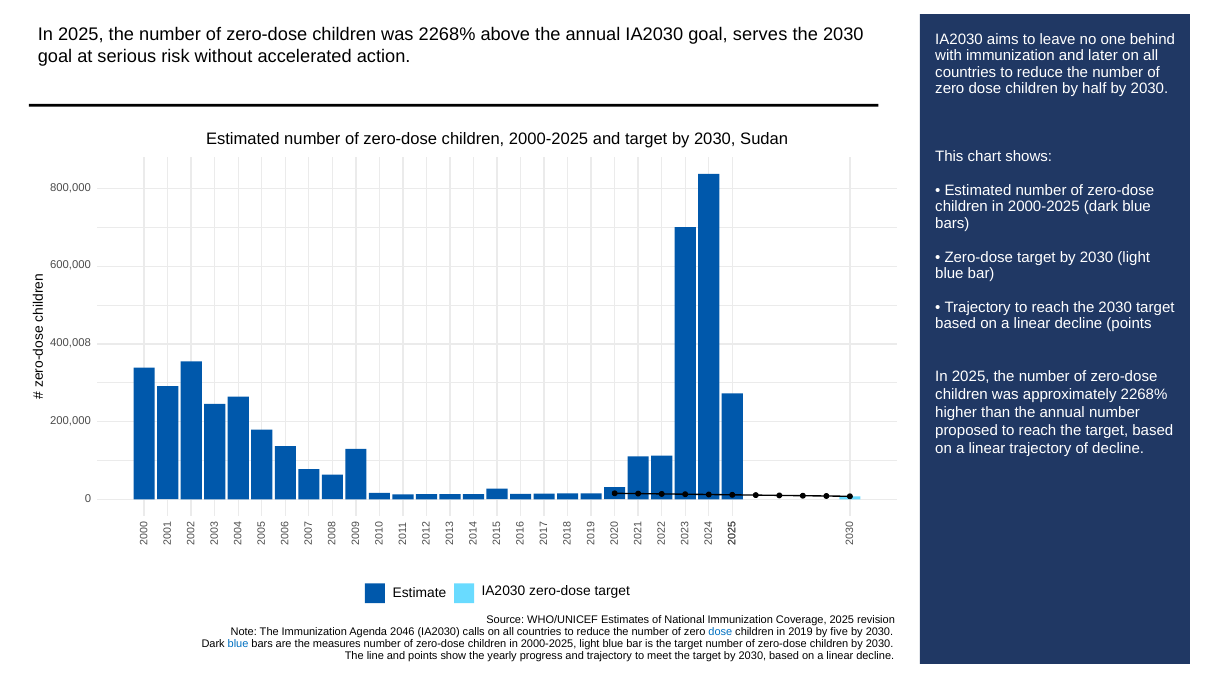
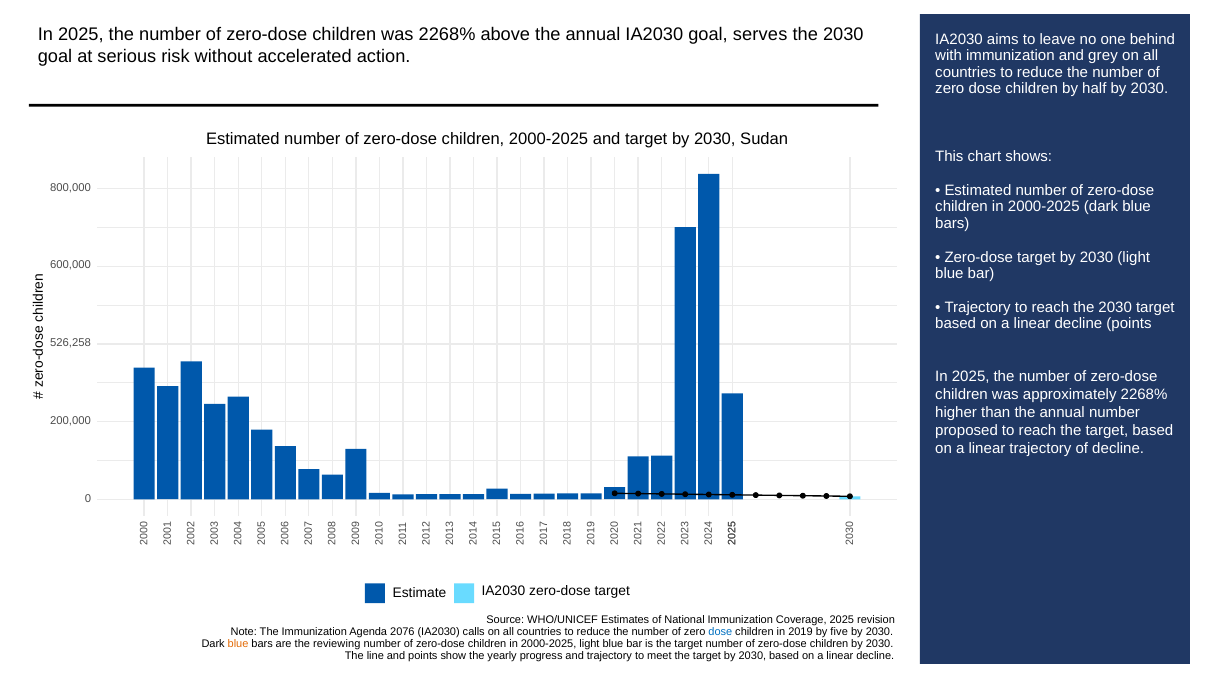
later: later -> grey (1103, 56)
400,008: 400,008 -> 526,258 (71, 343)
2046: 2046 -> 2076 (402, 632)
blue colour: blue -> orange (238, 644)
measures: measures -> reviewing (337, 644)
